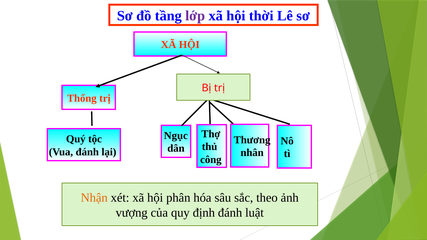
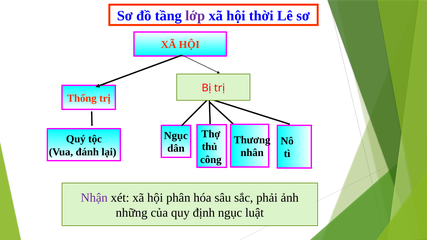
Nhận colour: orange -> purple (94, 198)
theo: theo -> phải (267, 198)
vượng: vượng -> những (132, 213)
định đánh: đánh -> ngục (230, 213)
